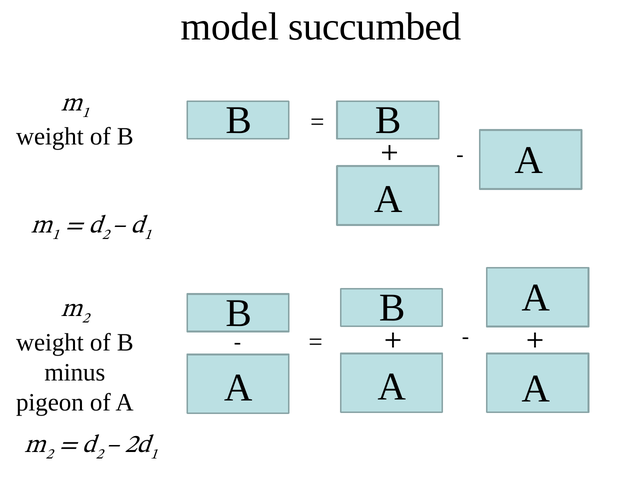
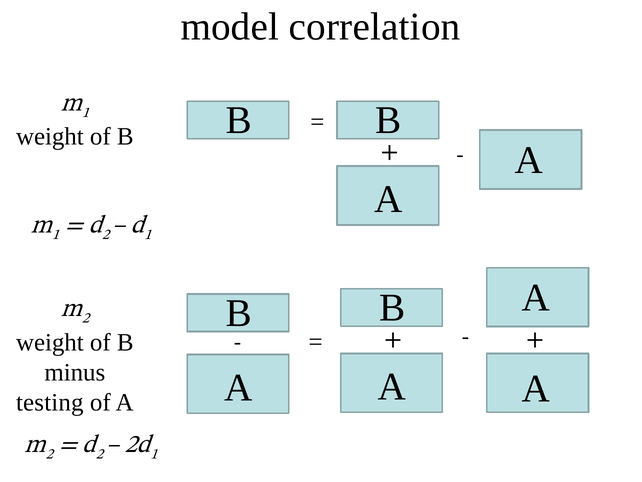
succumbed: succumbed -> correlation (375, 27)
pigeon: pigeon -> testing (50, 402)
